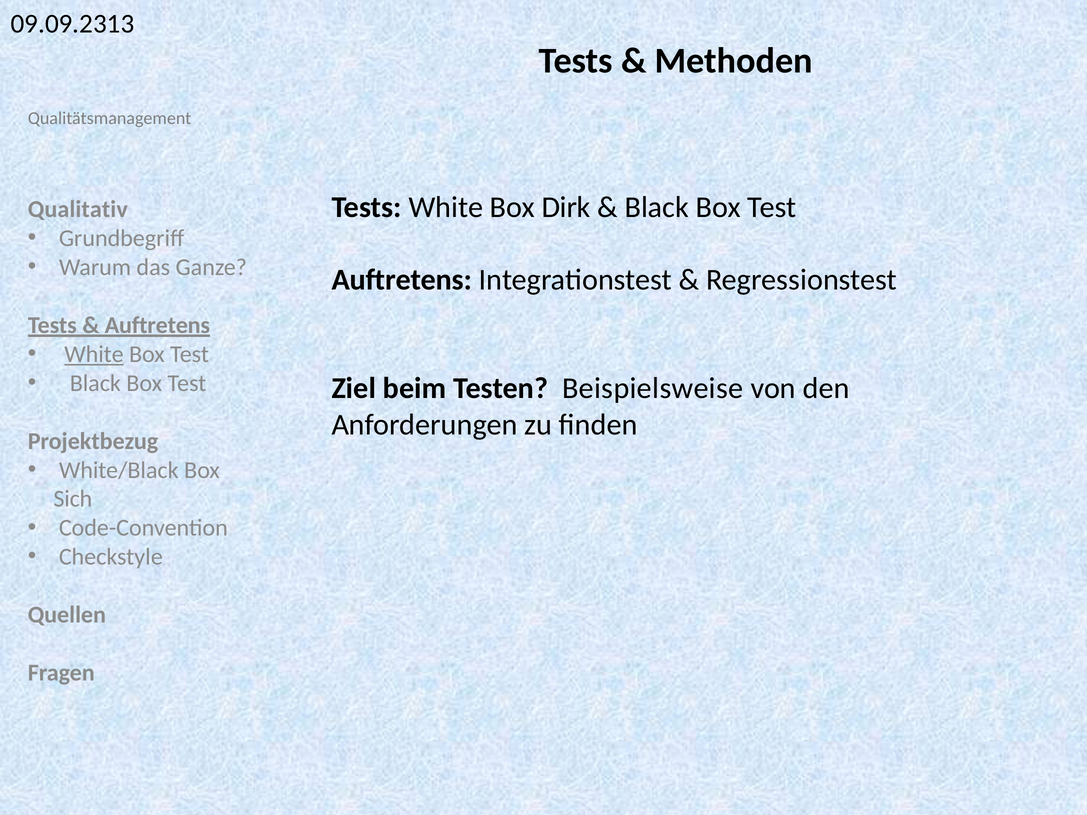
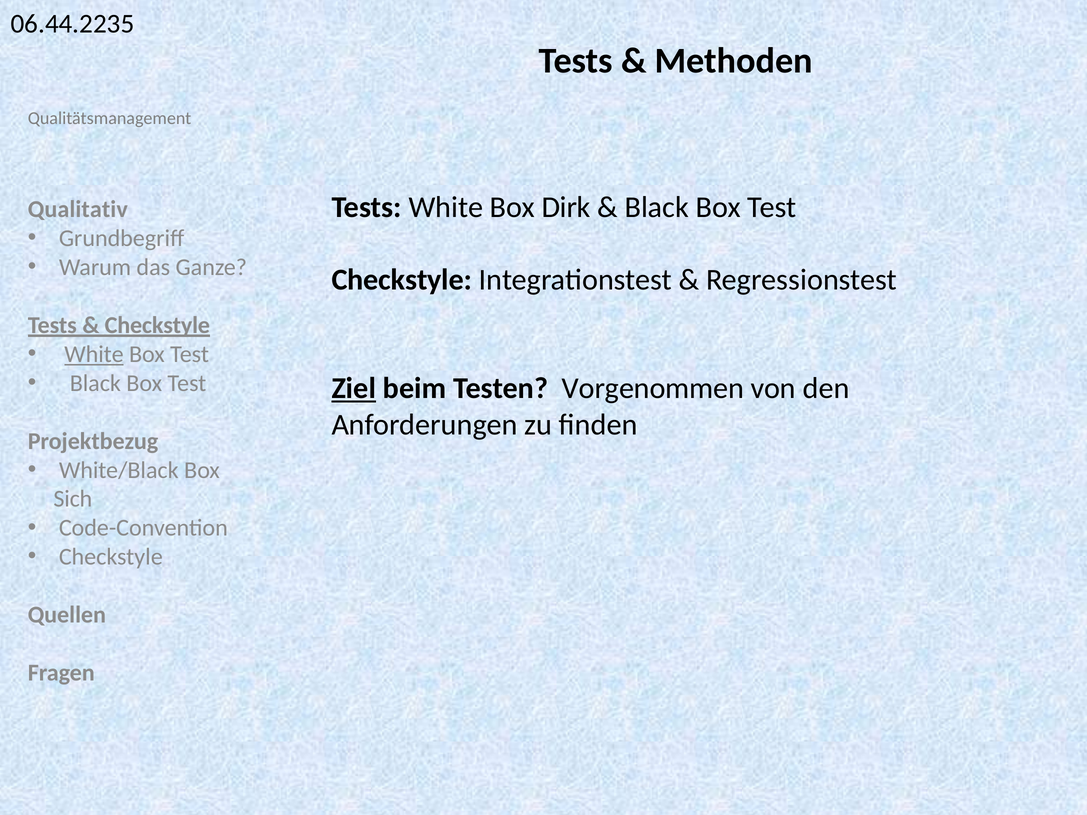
09.09.2313: 09.09.2313 -> 06.44.2235 (72, 24)
Auftretens: Auftretens -> Checkstyle (402, 280)
Auftretens: Auftretens -> Checkstyle (157, 325)
Ziel underline: none -> present (354, 389)
Beispielsweise: Beispielsweise -> Vorgenommen (653, 389)
